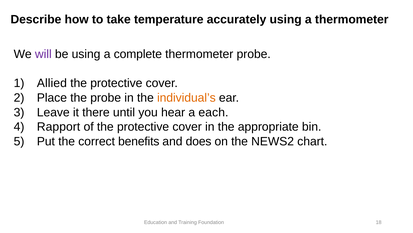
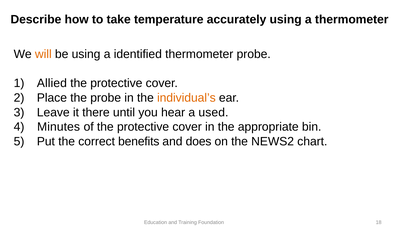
will colour: purple -> orange (43, 54)
complete: complete -> identified (138, 54)
each: each -> used (213, 112)
Rapport: Rapport -> Minutes (59, 126)
